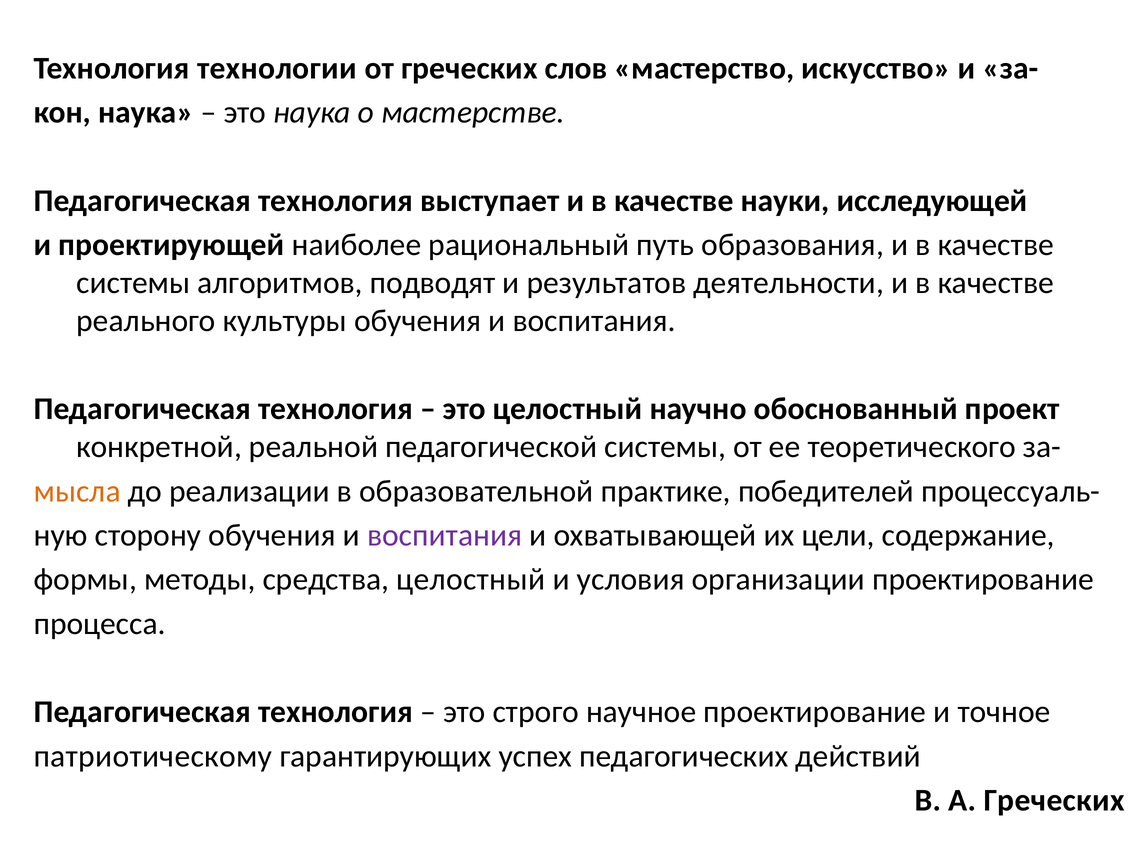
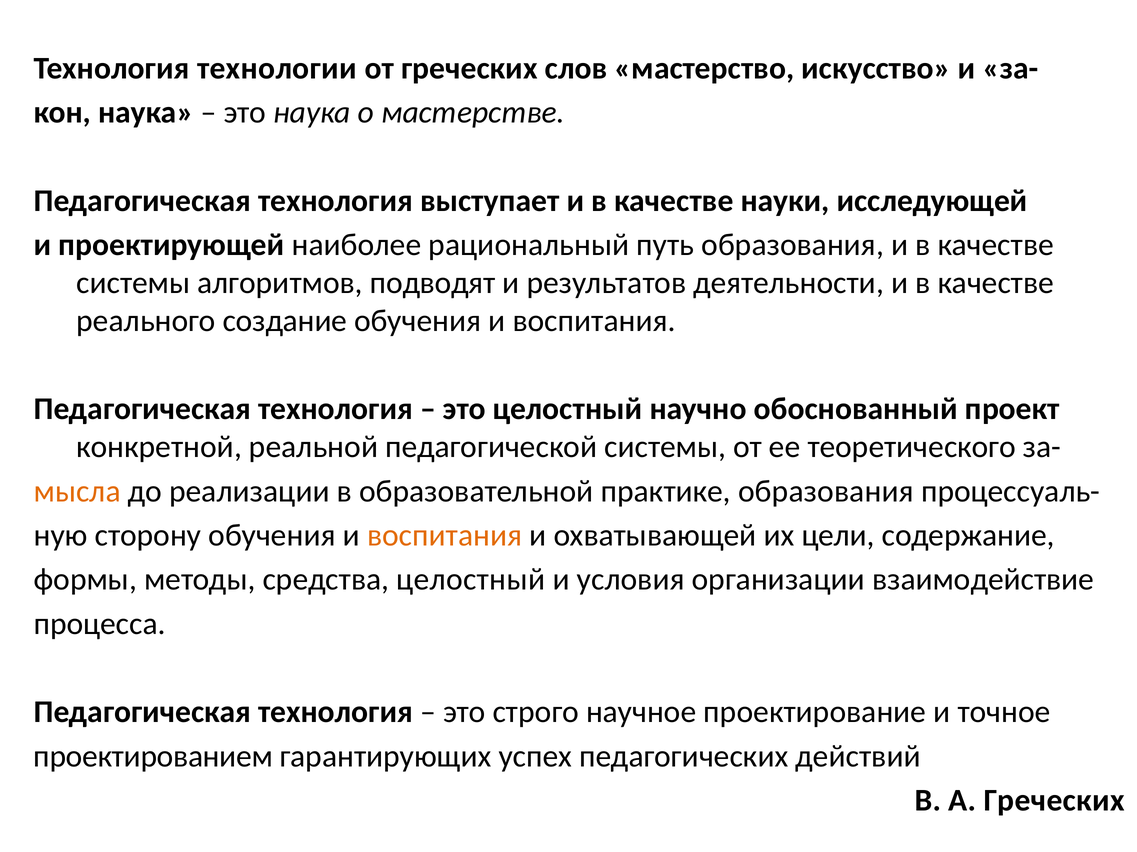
культуры: культуры -> создание (285, 321)
практике победителей: победителей -> образования (826, 492)
воспитания colour: purple -> orange (445, 536)
организации проектирование: проектирование -> взаимодействие (983, 580)
патриотическому: патриотическому -> проектированием (153, 757)
